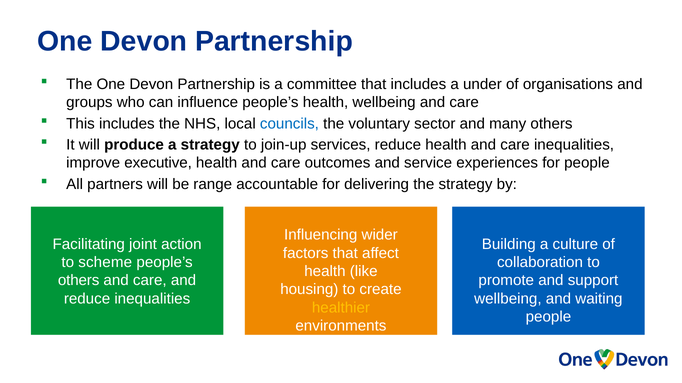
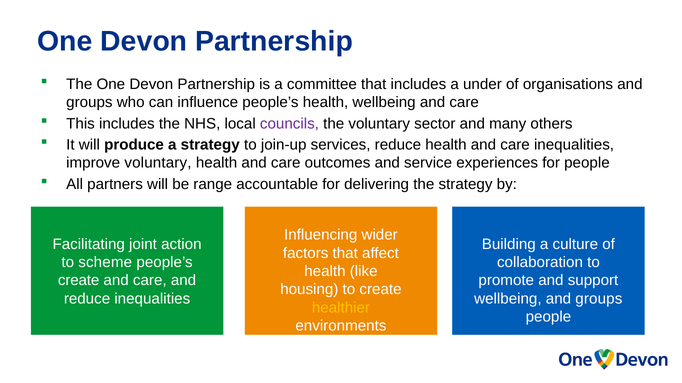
councils colour: blue -> purple (289, 124)
improve executive: executive -> voluntary (158, 163)
others: others -> create (79, 281)
wellbeing and waiting: waiting -> groups (599, 299)
